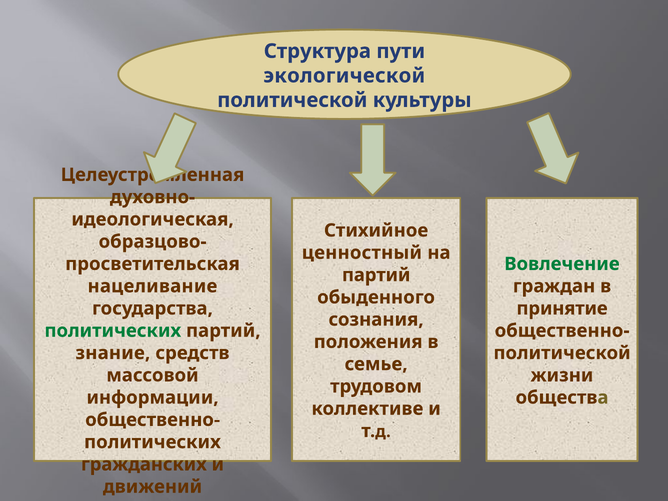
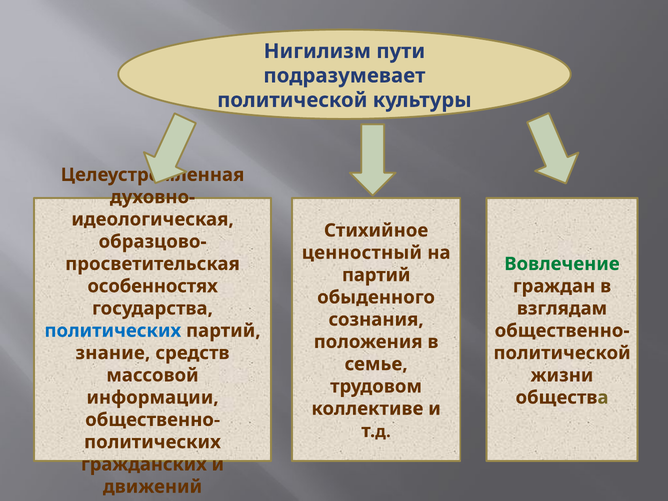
Структура: Структура -> Нигилизм (317, 51)
экологической: экологической -> подразумевает (344, 76)
нацеливание: нацеливание -> особенностях (153, 286)
принятие: принятие -> взглядам (562, 308)
политических colour: green -> blue (113, 331)
